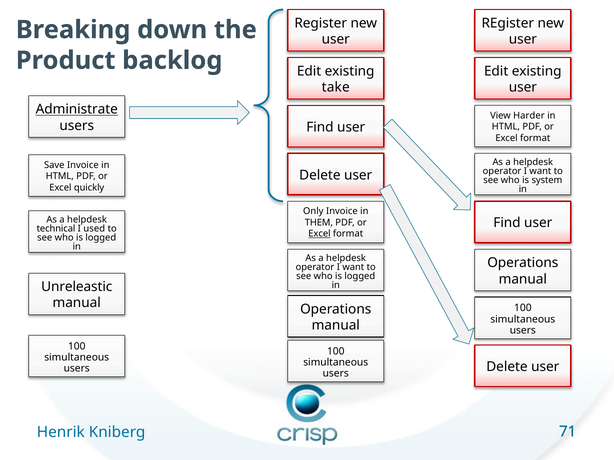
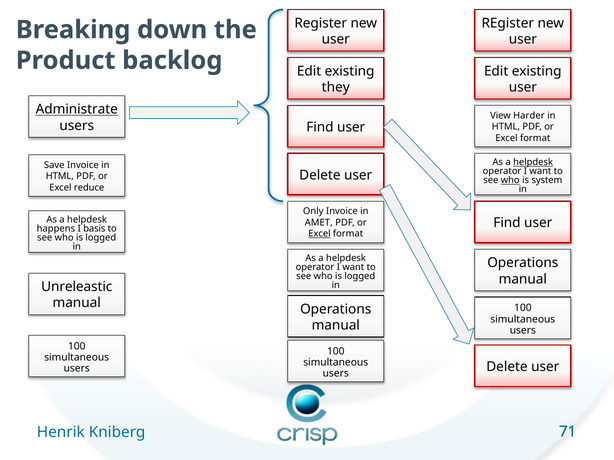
take: take -> they (336, 87)
helpdesk underline: none -> present (533, 162)
who underline: none -> present (510, 180)
quickly: quickly -> reduce (89, 188)
THEM: THEM -> AMET (319, 223)
technical: technical -> happens (56, 229)
used: used -> basis (94, 229)
